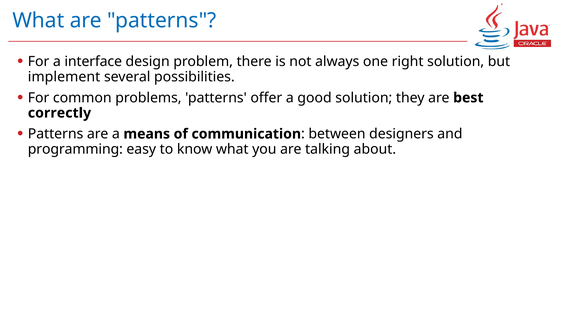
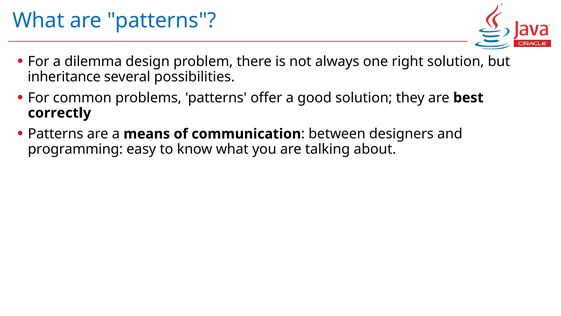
interface: interface -> dilemma (93, 61)
implement: implement -> inheritance (64, 77)
